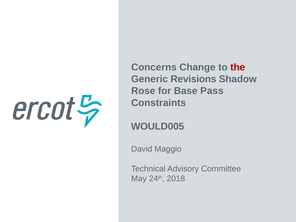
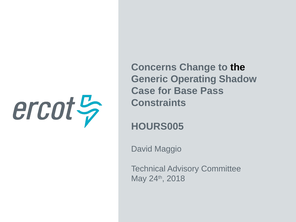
the colour: red -> black (238, 67)
Revisions: Revisions -> Operating (193, 79)
Rose: Rose -> Case (143, 91)
WOULD005: WOULD005 -> HOURS005 (157, 126)
